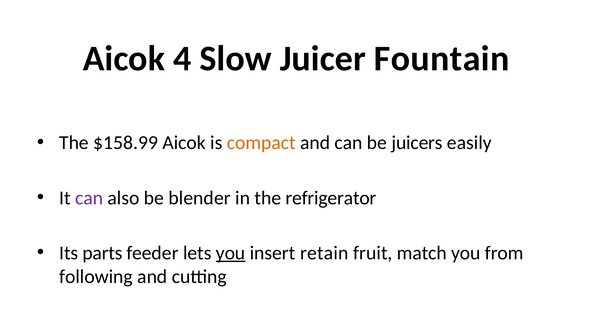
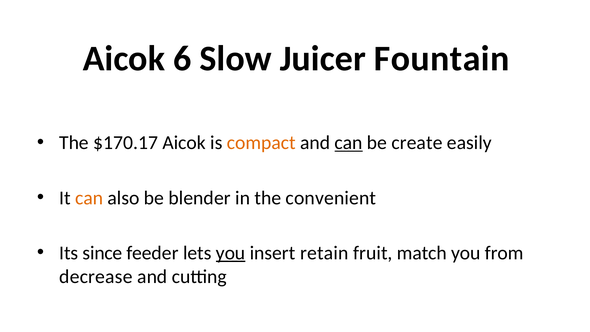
4: 4 -> 6 (182, 58)
$158.99: $158.99 -> $170.17 (126, 143)
can underline: none -> present (349, 143)
juicers: juicers -> create (417, 143)
can colour: purple -> orange (89, 198)
refrigerator: refrigerator -> convenient (331, 198)
parts: parts -> since (102, 253)
following: following -> decrease (96, 276)
